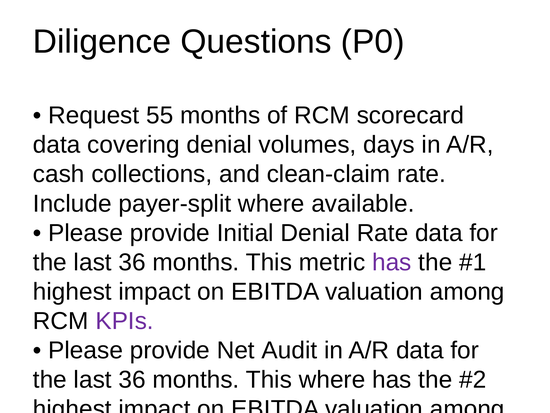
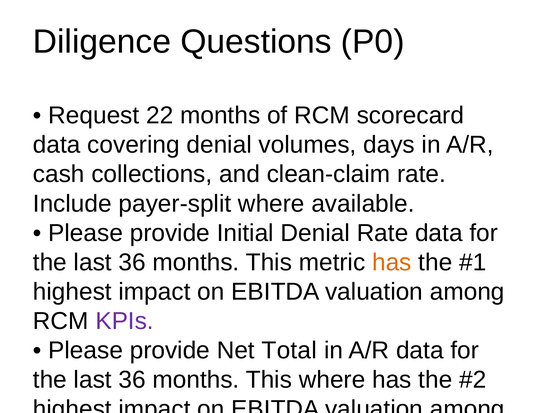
55: 55 -> 22 (160, 115)
has colour: purple -> orange (392, 262)
Audit: Audit -> Total (289, 350)
